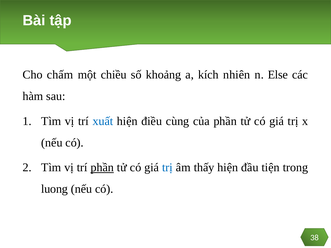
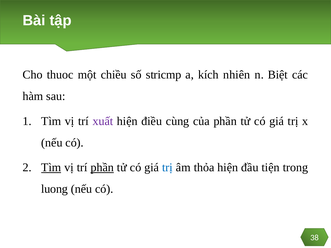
chấm: chấm -> thuoc (60, 75)
khoảng: khoảng -> stricmp (164, 75)
Else: Else -> Biệt (278, 75)
xuất colour: blue -> purple (103, 121)
Tìm underline: none -> present (51, 168)
thấy: thấy -> thỏa (204, 168)
